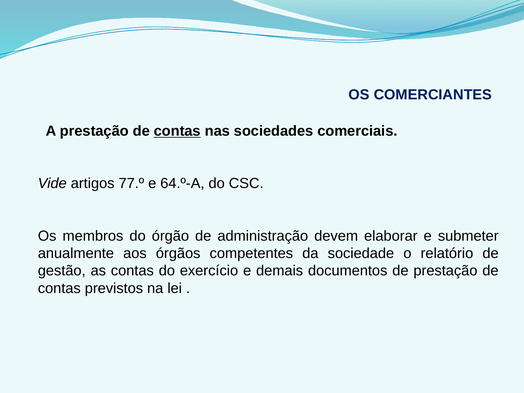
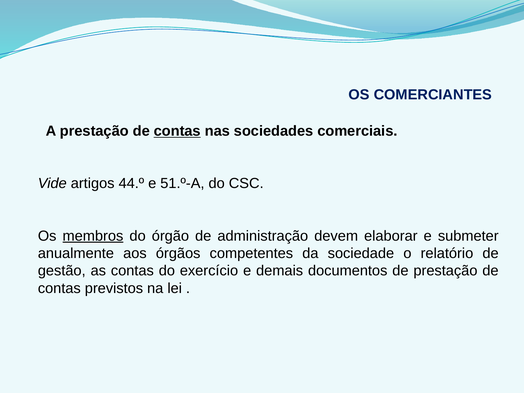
77.º: 77.º -> 44.º (131, 183)
64.º-A: 64.º-A -> 51.º-A (182, 183)
membros underline: none -> present (93, 236)
